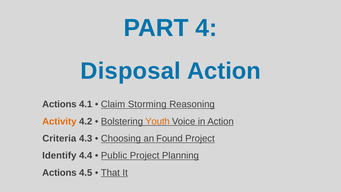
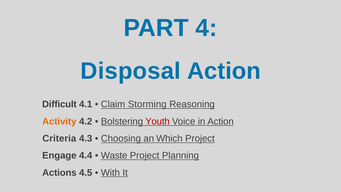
Actions: Actions -> Difficult (59, 104)
Youth colour: orange -> red (158, 121)
Found: Found -> Which (169, 138)
Identify: Identify -> Engage (59, 155)
Public: Public -> Waste (114, 155)
That: That -> With (110, 172)
